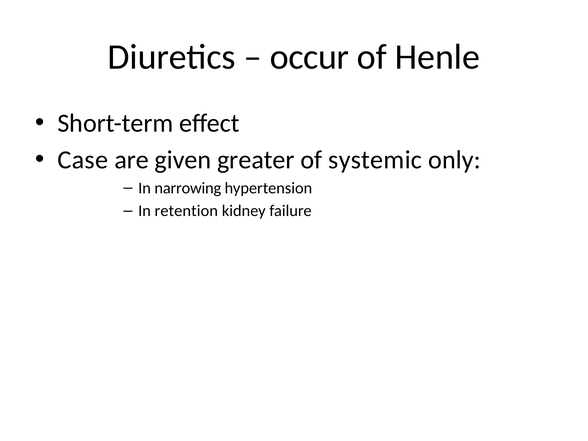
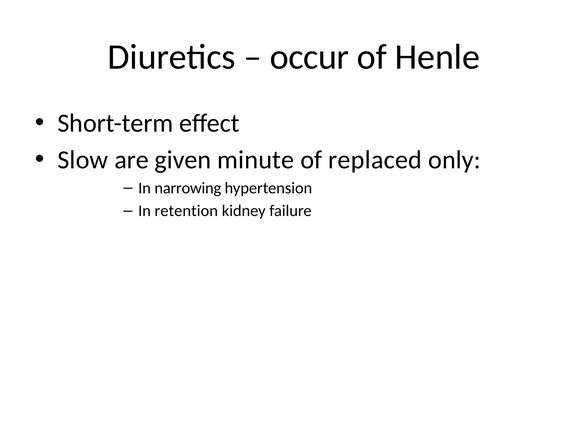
Case: Case -> Slow (83, 160)
greater: greater -> minute (256, 160)
systemic: systemic -> replaced (375, 160)
